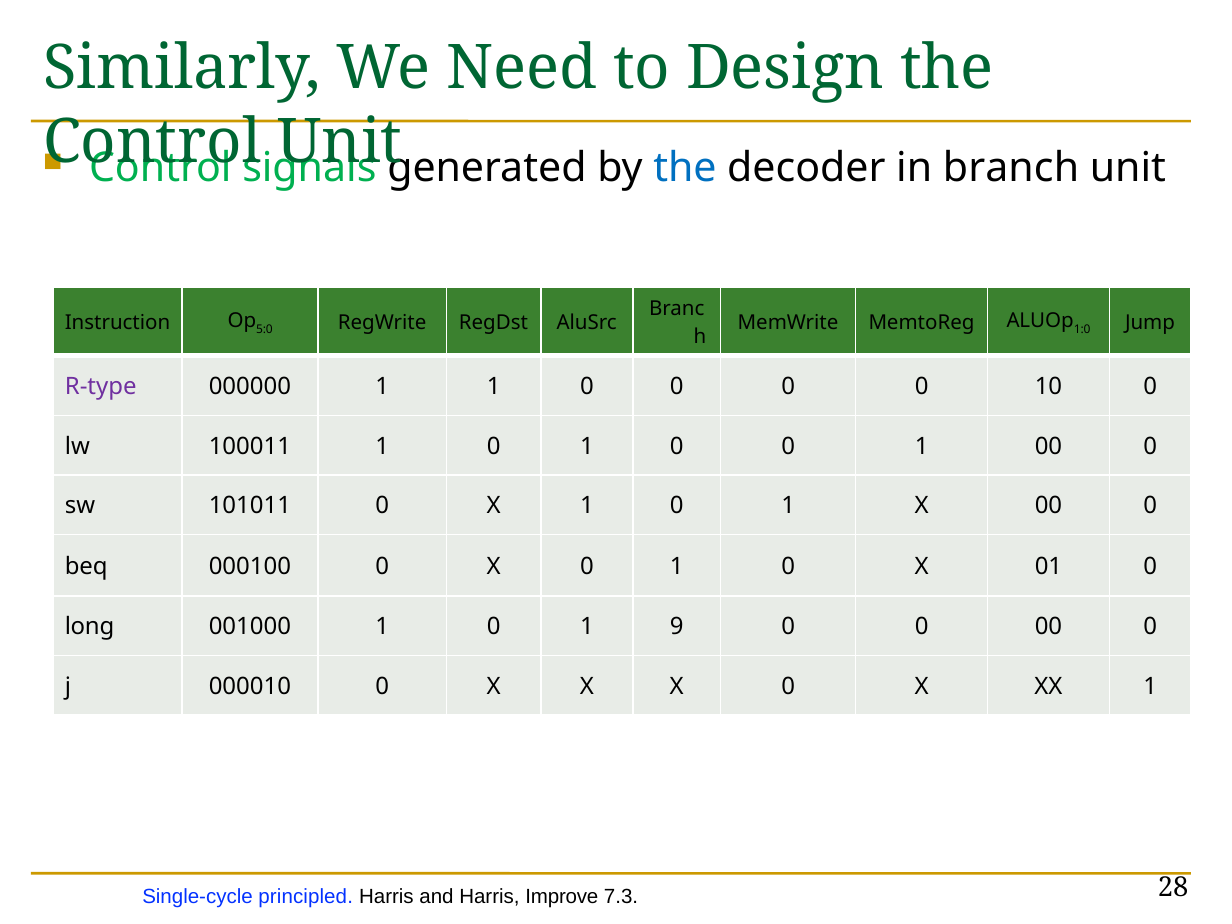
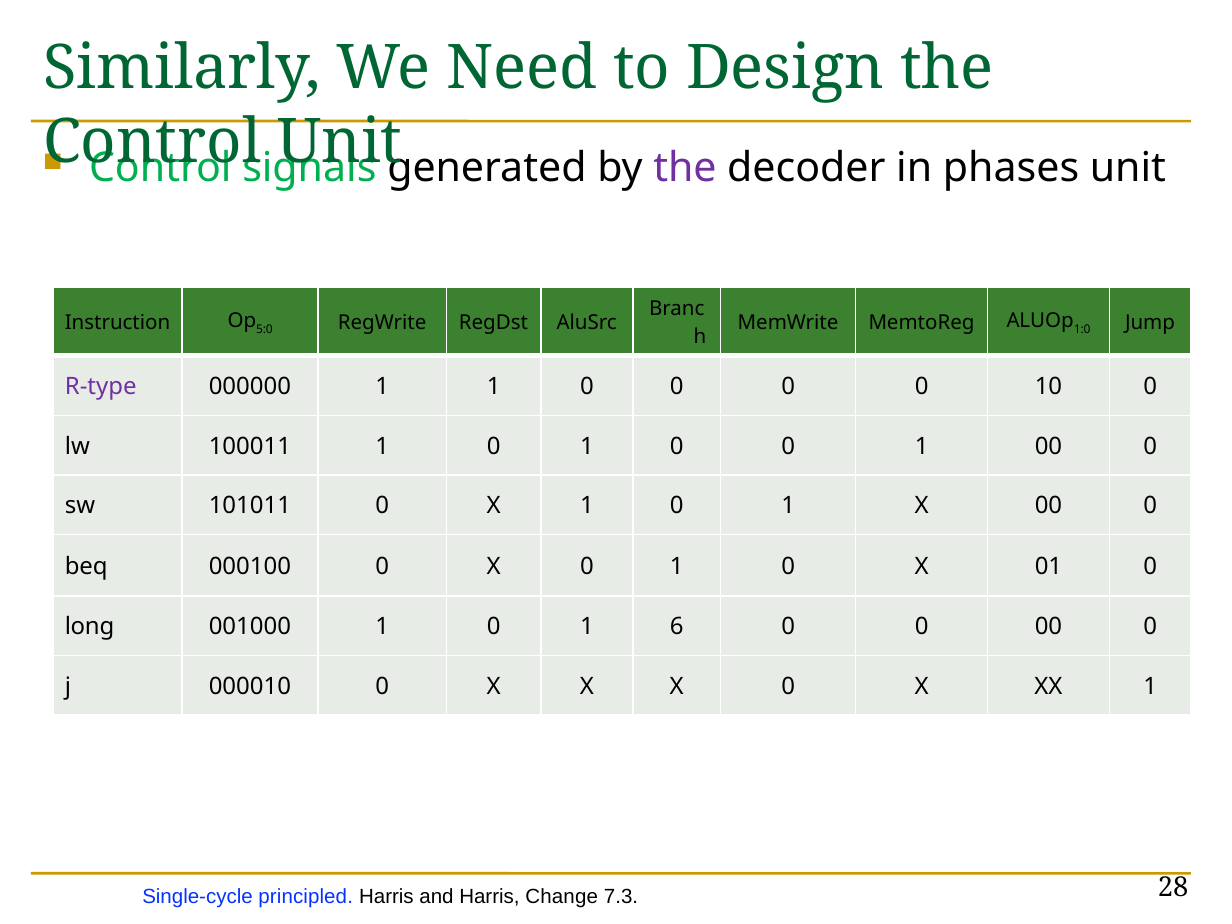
the colour: blue -> purple (685, 168)
branch: branch -> phases (1011, 168)
9: 9 -> 6 (677, 627)
Improve: Improve -> Change (562, 896)
